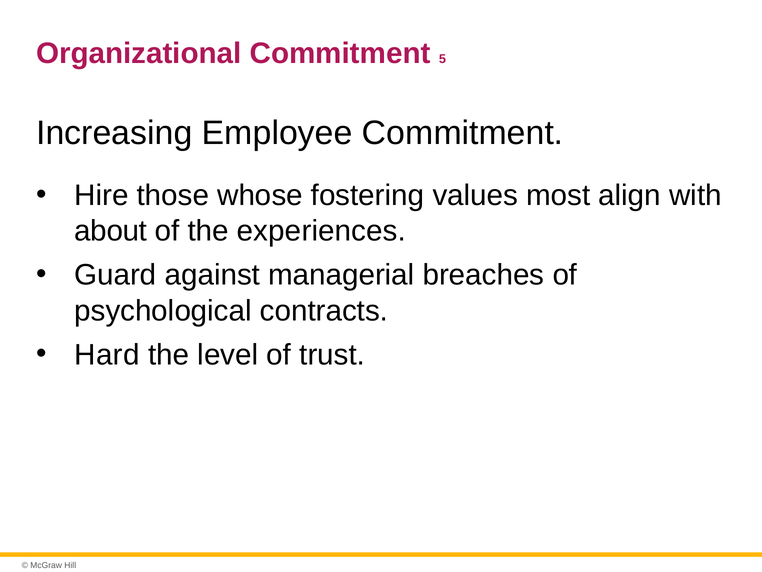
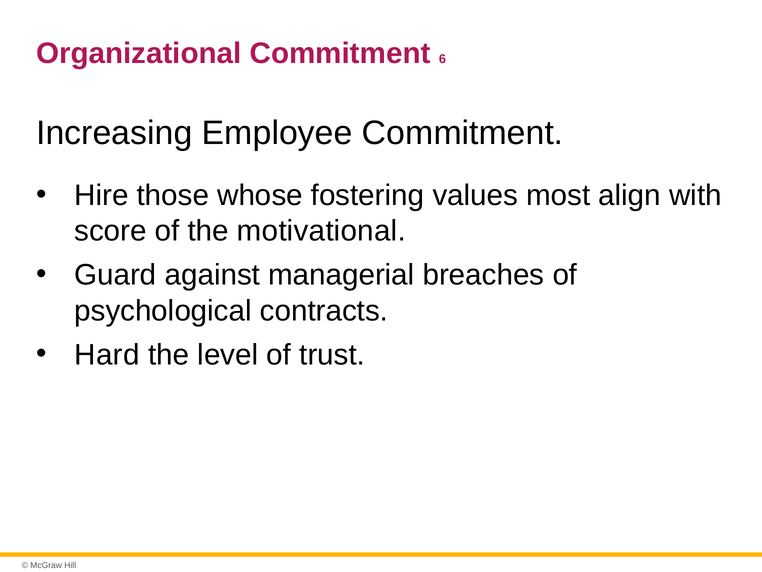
5: 5 -> 6 (442, 59)
about: about -> score (110, 231)
experiences: experiences -> motivational (321, 231)
